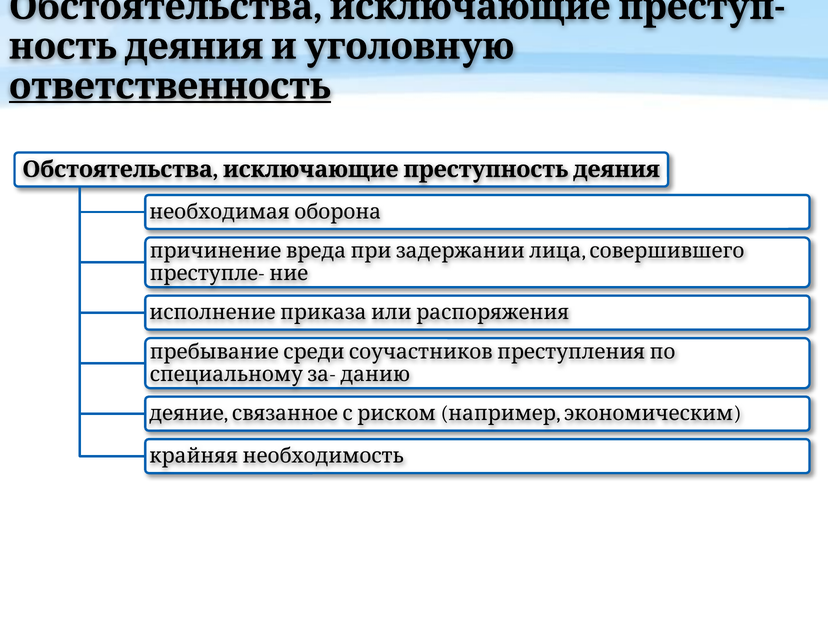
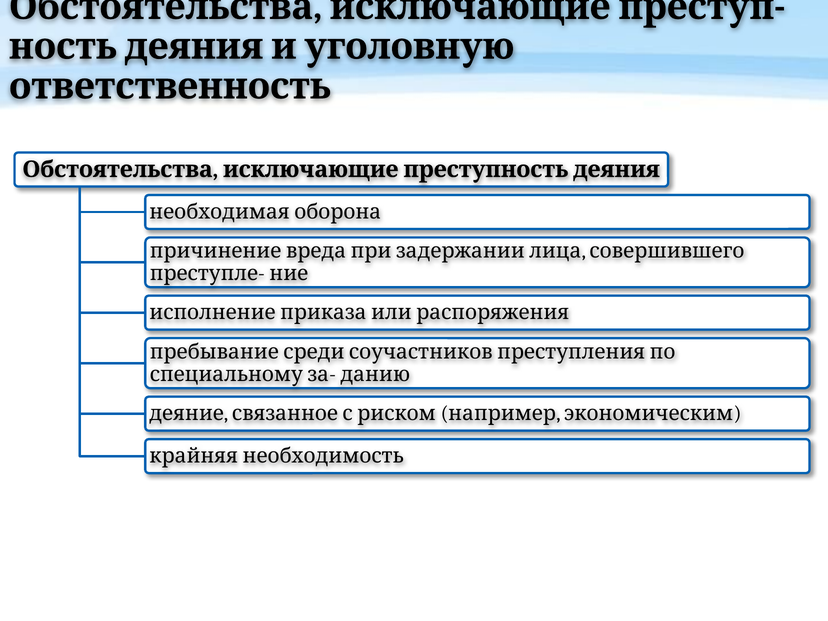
ответственность underline: present -> none (170, 86)
